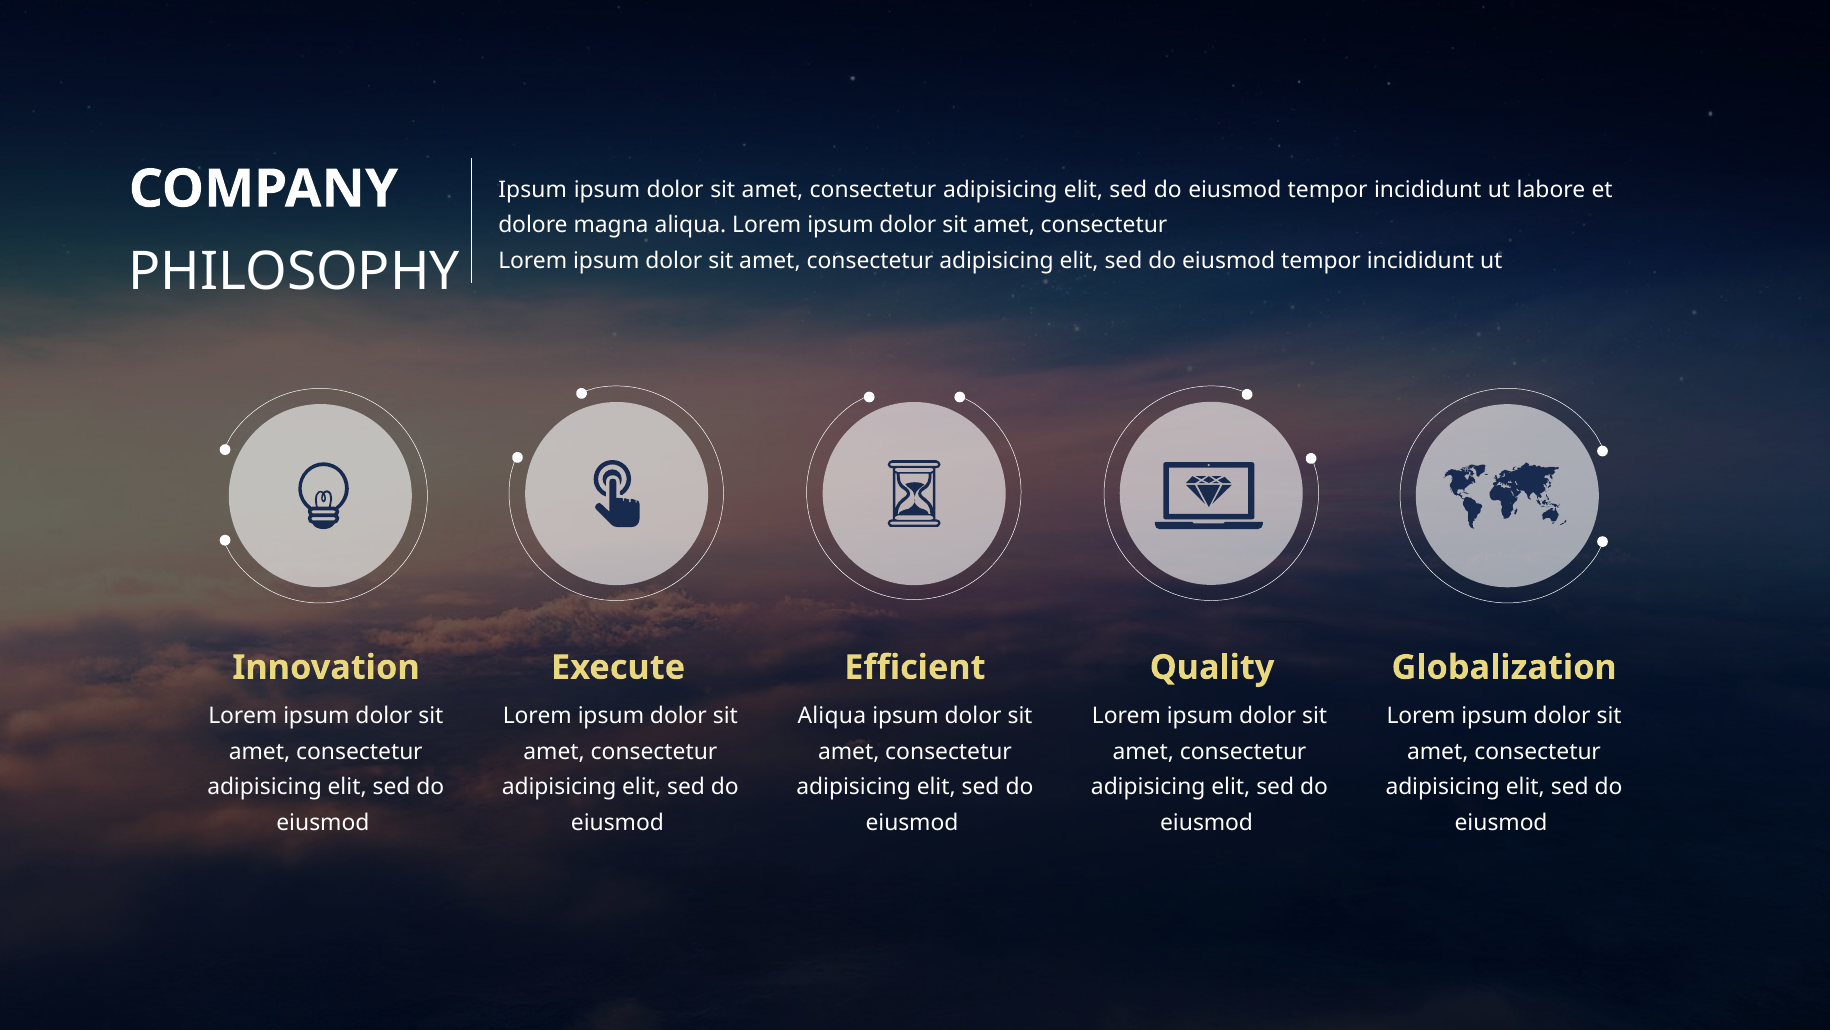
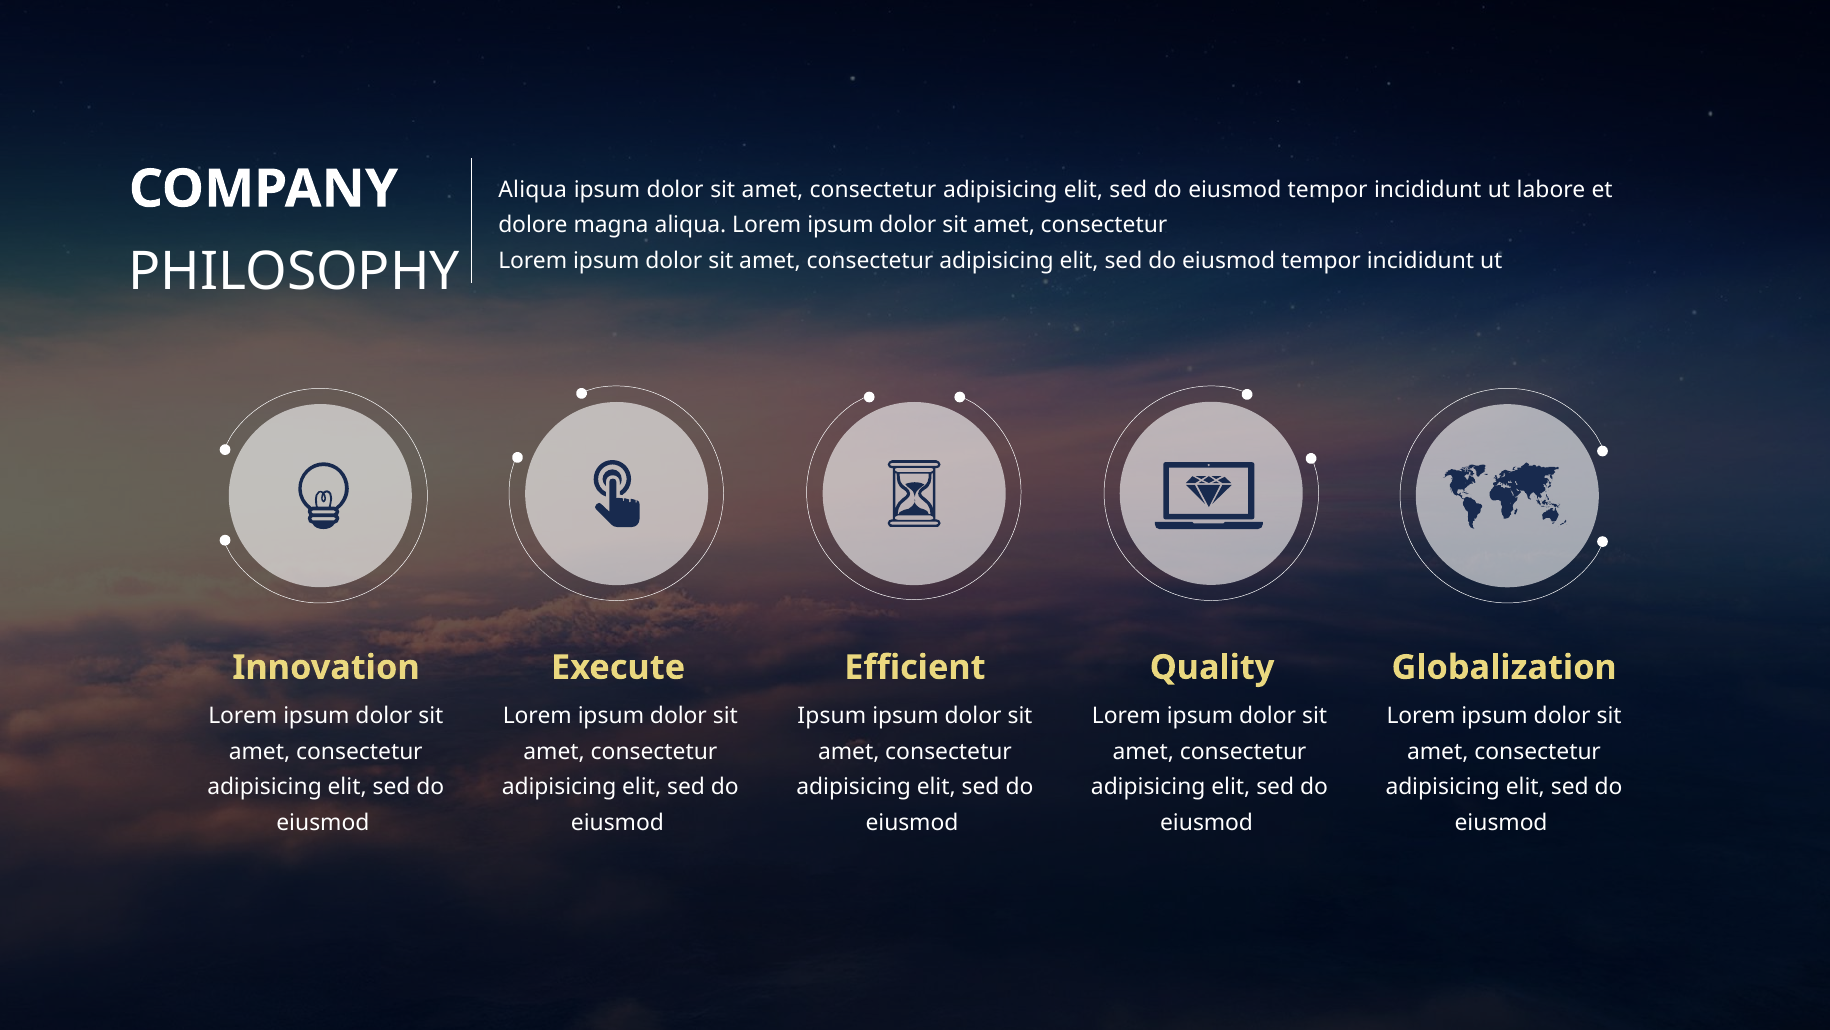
Ipsum: Ipsum -> Aliqua (533, 190)
Aliqua: Aliqua -> Ipsum (832, 716)
